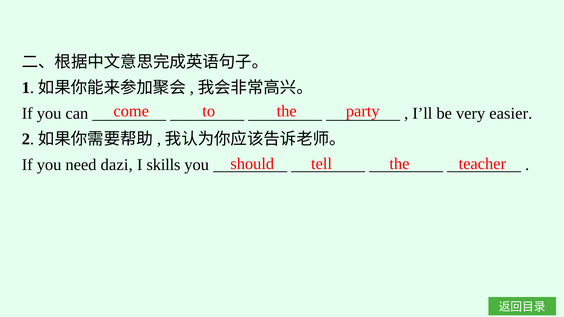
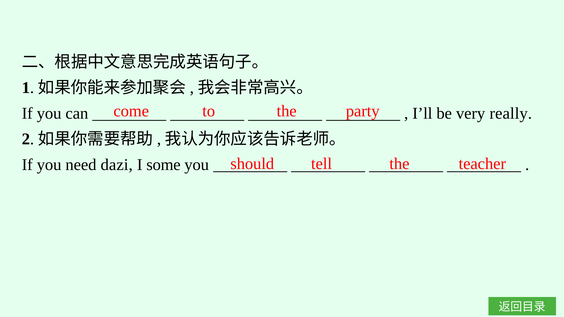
easier: easier -> really (511, 113)
skills: skills -> some (163, 165)
